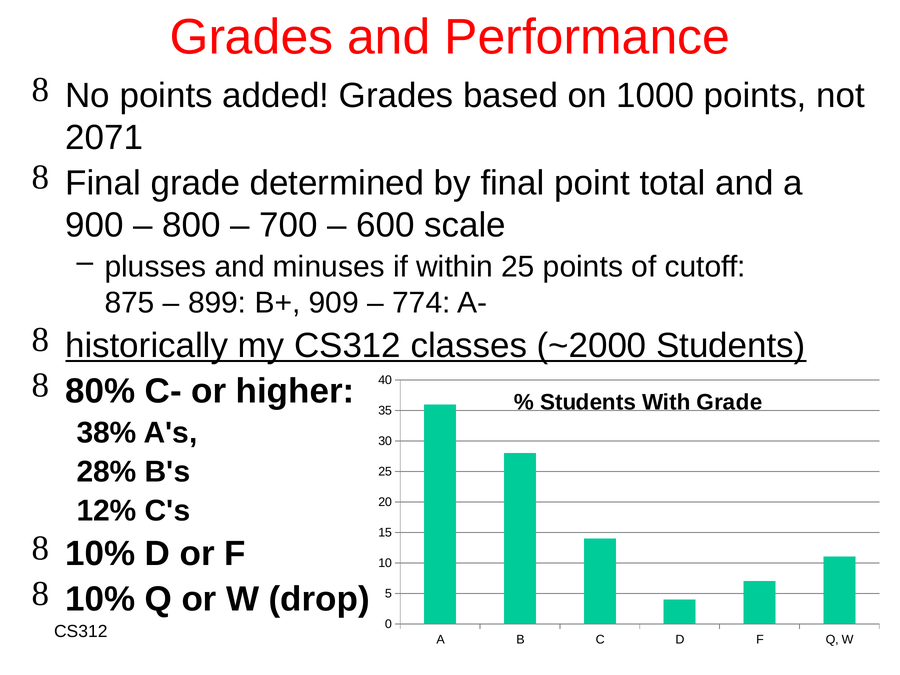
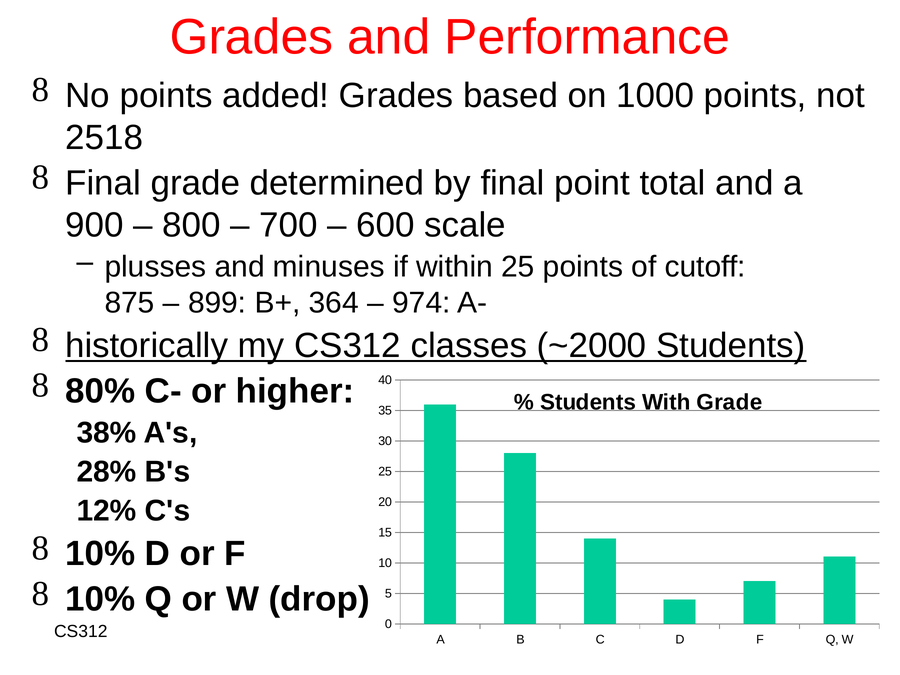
2071: 2071 -> 2518 (104, 137)
909: 909 -> 364 (334, 303)
774: 774 -> 974 (421, 303)
